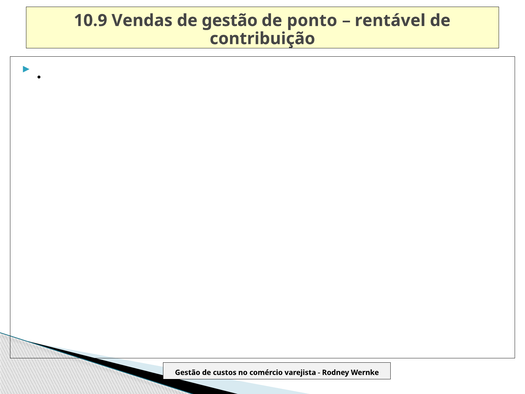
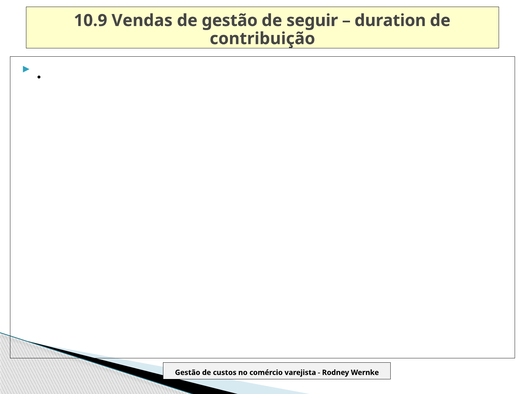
ponto: ponto -> seguir (312, 20)
rentável: rentável -> duration (390, 20)
